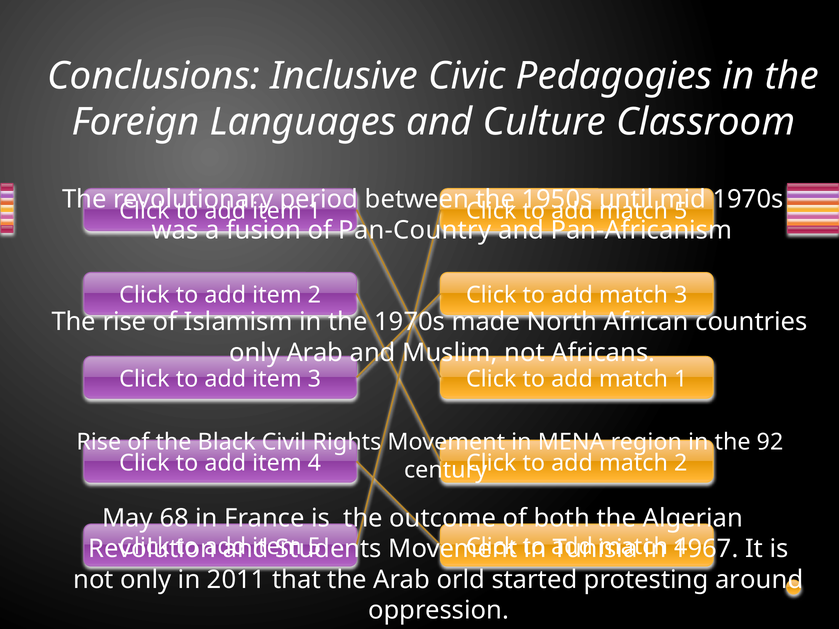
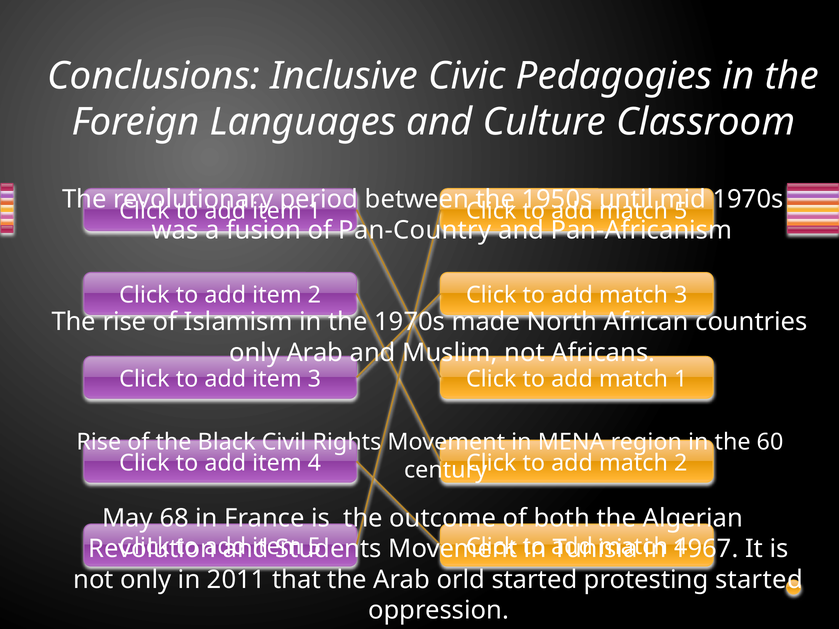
92: 92 -> 60 (770, 442)
protesting around: around -> started (759, 580)
